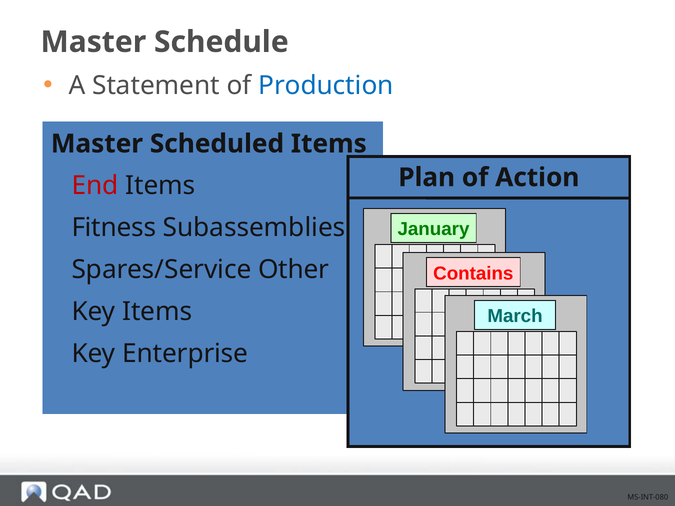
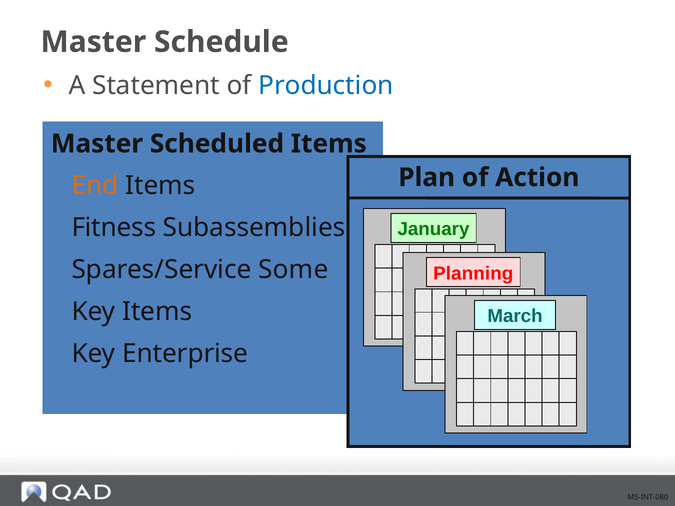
End colour: red -> orange (95, 186)
Other: Other -> Some (293, 270)
Contains: Contains -> Planning (473, 274)
